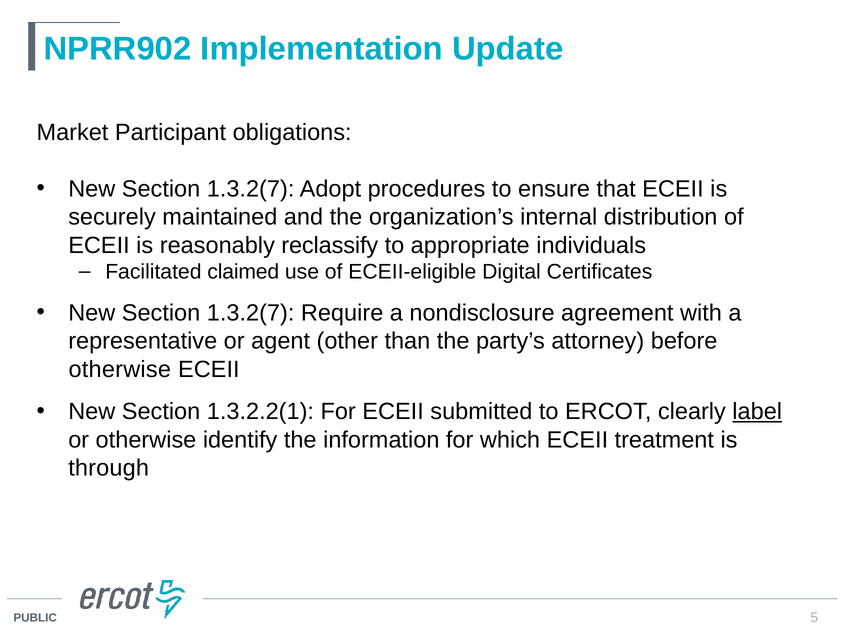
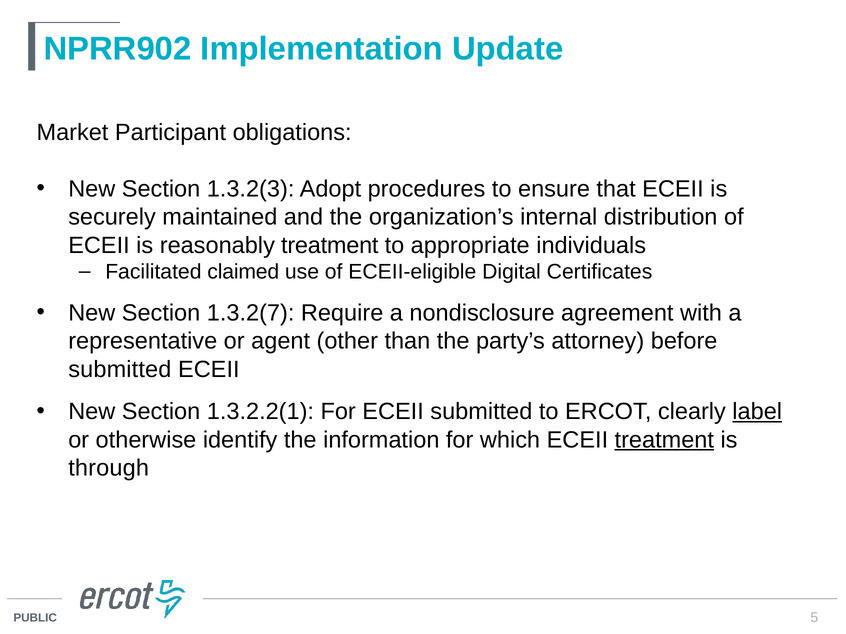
1.3.2(7: 1.3.2(7 -> 1.3.2(3 (251, 189)
reasonably reclassify: reclassify -> treatment (330, 246)
otherwise: otherwise -> submitted (120, 370)
treatment underline: none -> present (664, 440)
